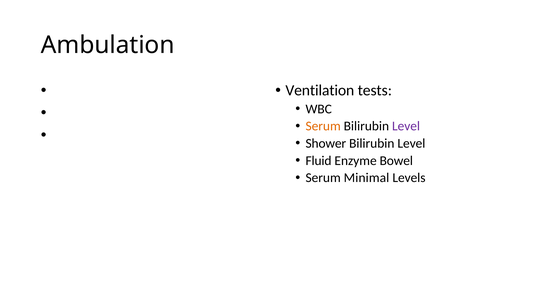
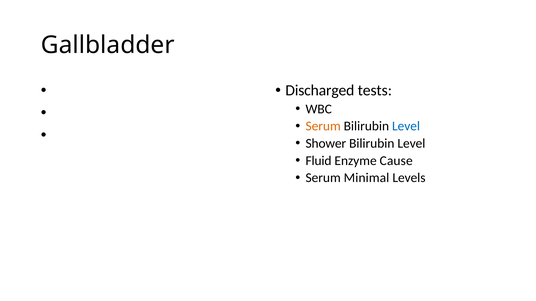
Ambulation: Ambulation -> Gallbladder (108, 45)
Ventilation: Ventilation -> Discharged (320, 91)
Level colour: purple -> blue (406, 126)
Bowel: Bowel -> Cause (396, 161)
